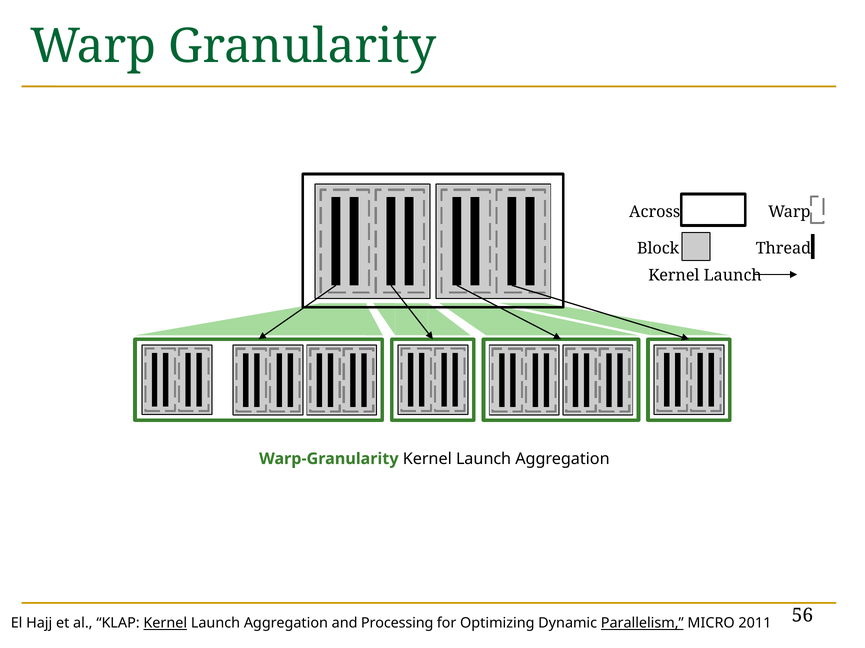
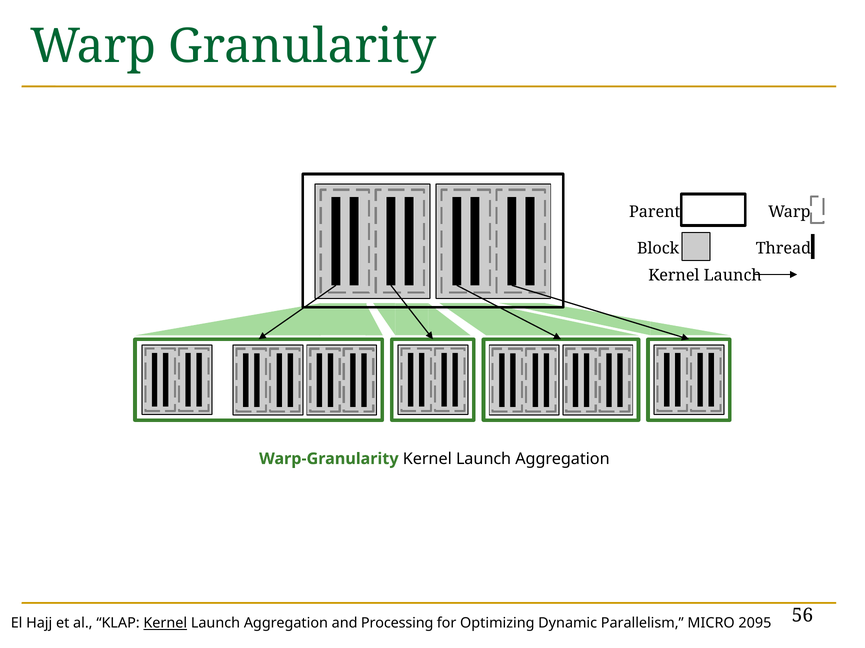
Across: Across -> Parent (655, 212)
Parallelism underline: present -> none (642, 624)
2011: 2011 -> 2095 (755, 624)
